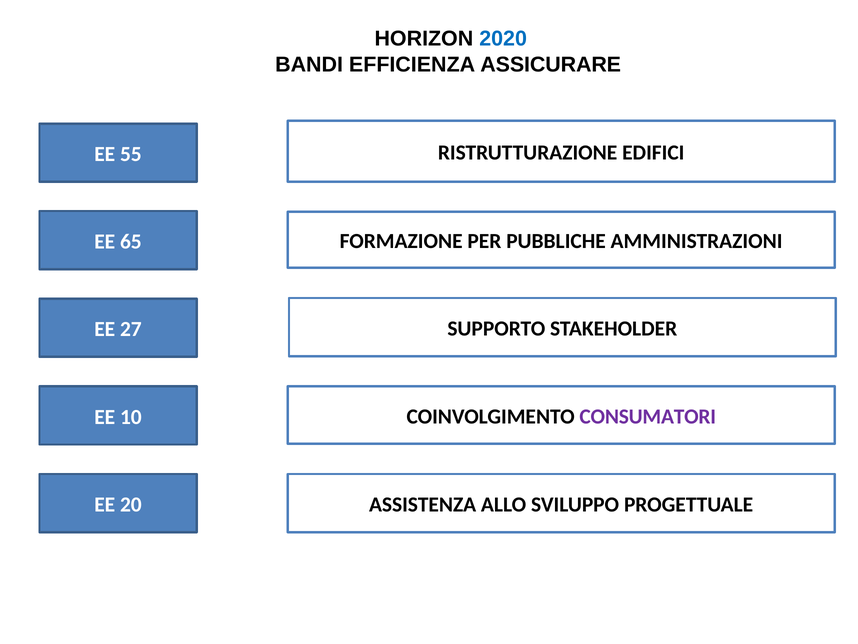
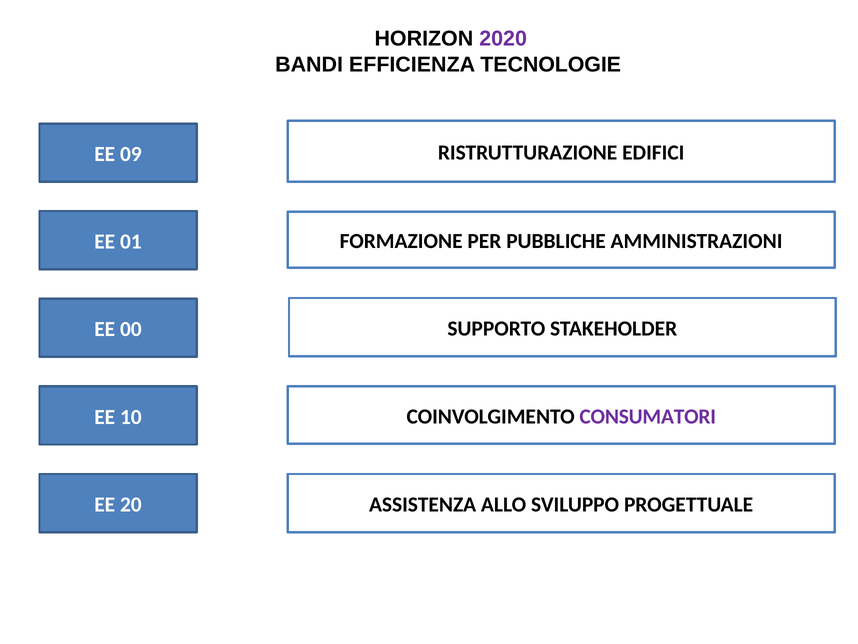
2020 colour: blue -> purple (503, 39)
ASSICURARE: ASSICURARE -> TECNOLOGIE (551, 64)
55: 55 -> 09 (131, 154)
65: 65 -> 01 (131, 241)
27: 27 -> 00 (131, 329)
